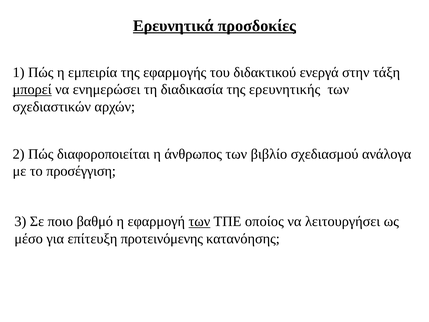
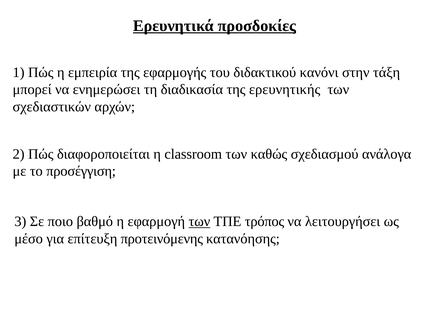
ενεργά: ενεργά -> κανόνι (319, 72)
μπορεί underline: present -> none (32, 89)
άνθρωπος: άνθρωπος -> classroom (193, 154)
βιβλίο: βιβλίο -> καθώς (269, 154)
οποίος: οποίος -> τρόπος (265, 221)
